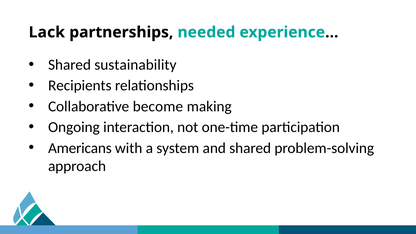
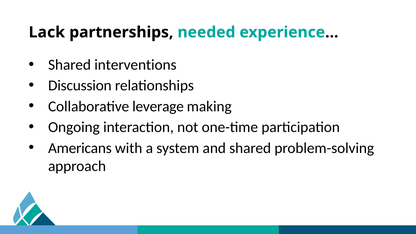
sustainability: sustainability -> interventions (135, 65)
Recipients: Recipients -> Discussion (80, 86)
become: become -> leverage (158, 106)
